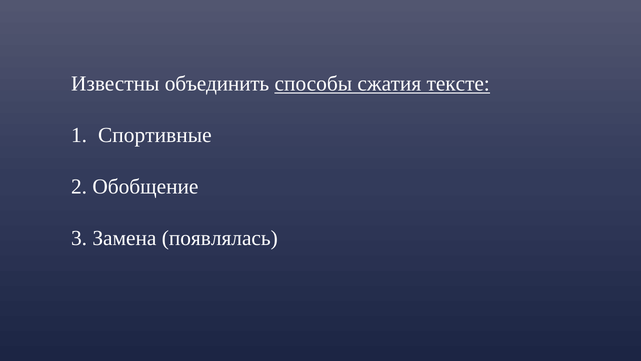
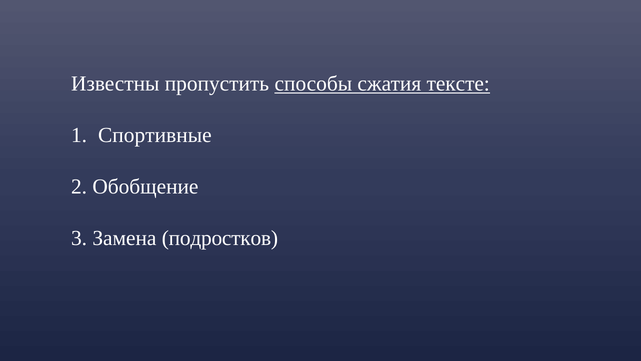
объединить: объединить -> пропустить (217, 84)
появлялась: появлялась -> подростков (220, 238)
